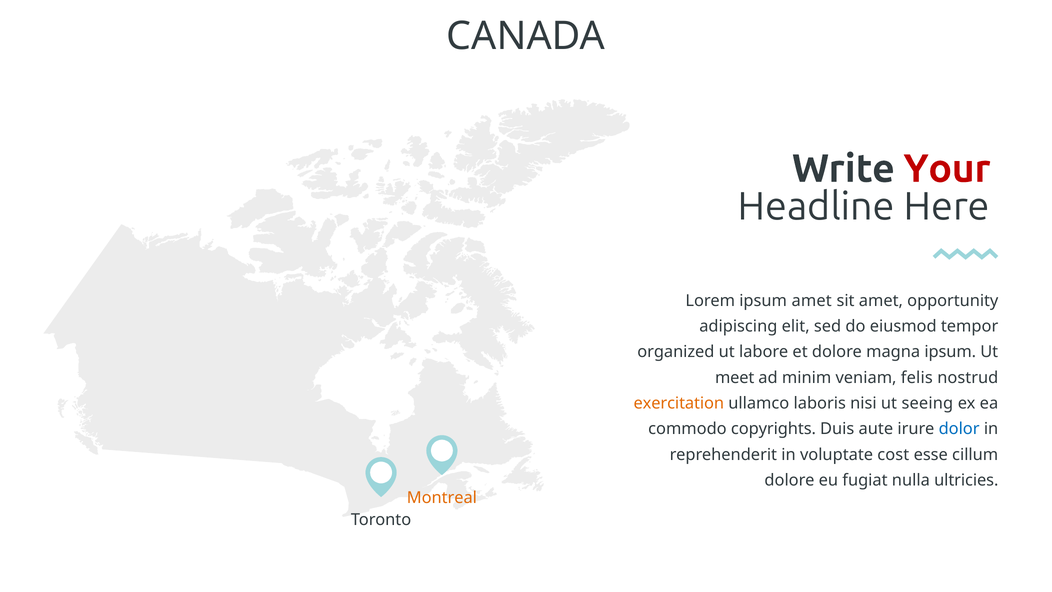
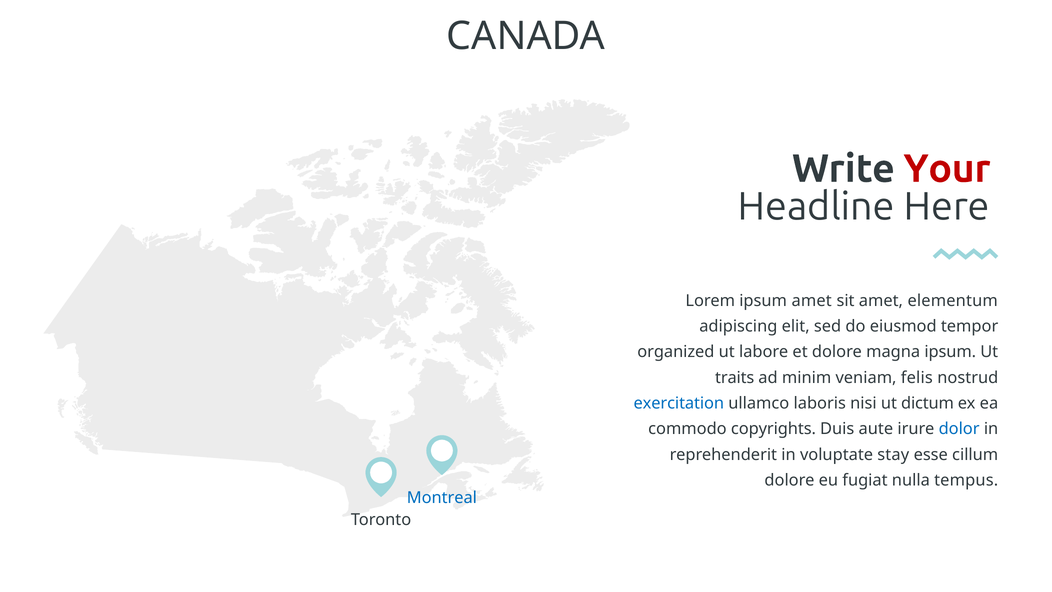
opportunity: opportunity -> elementum (953, 301)
meet: meet -> traits (735, 377)
exercitation colour: orange -> blue (679, 403)
seeing: seeing -> dictum (928, 403)
cost: cost -> stay (893, 454)
ultricies: ultricies -> tempus (966, 480)
Montreal colour: orange -> blue (442, 498)
